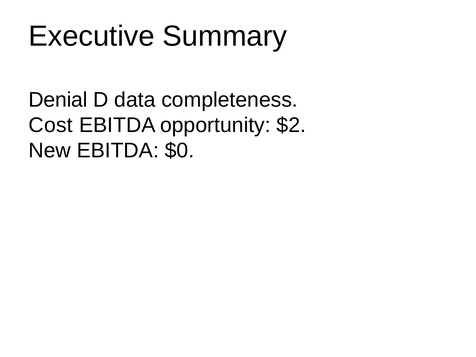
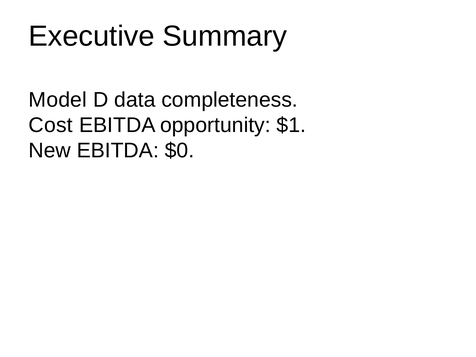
Denial: Denial -> Model (58, 100)
$2: $2 -> $1 (291, 125)
